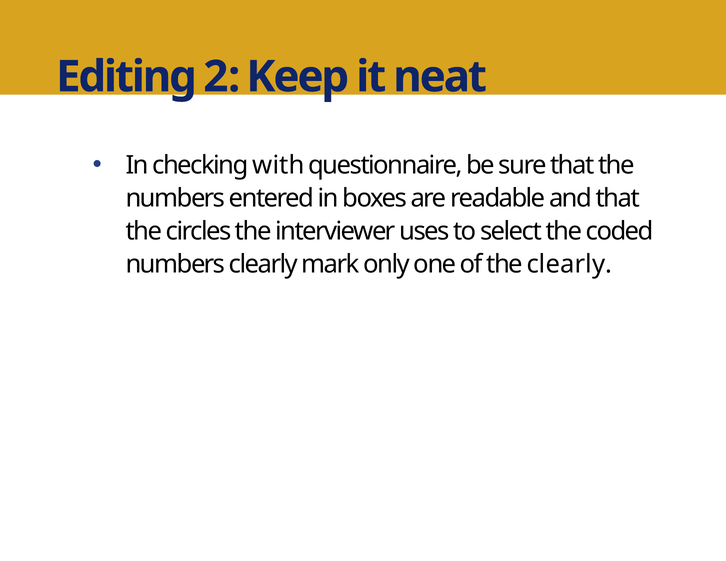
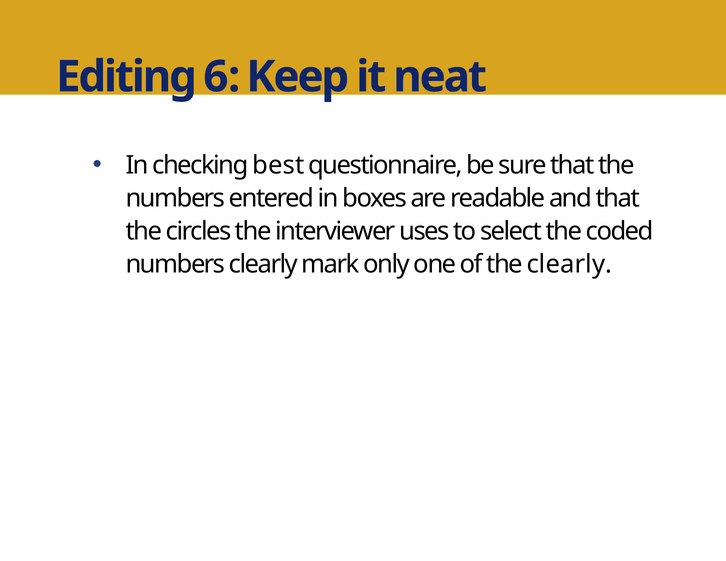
2: 2 -> 6 (222, 77)
with: with -> best (278, 165)
